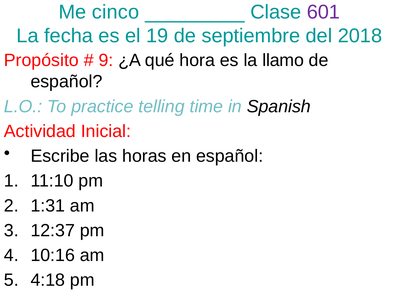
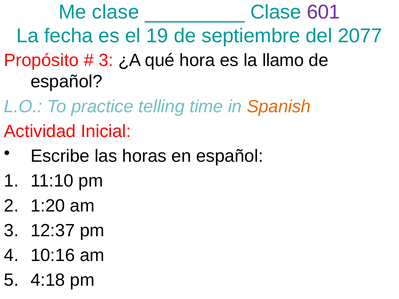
Me cinco: cinco -> clase (116, 12)
2018: 2018 -> 2077 (360, 36)
9: 9 -> 3 (106, 60)
Spanish colour: black -> orange (279, 106)
1:31: 1:31 -> 1:20 (48, 206)
